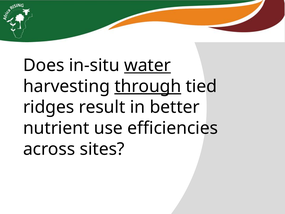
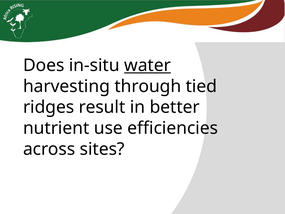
through underline: present -> none (148, 86)
